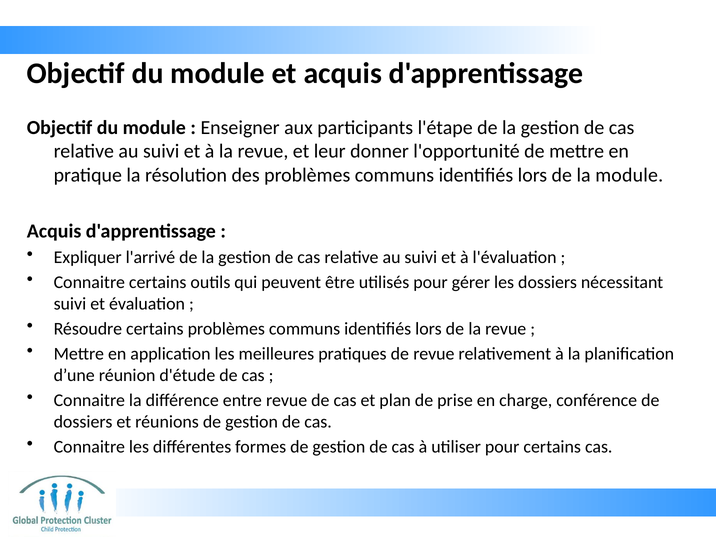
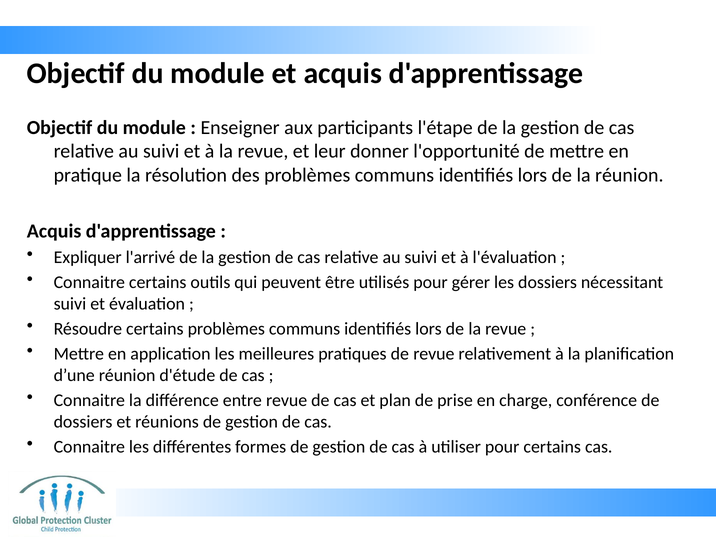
la module: module -> réunion (629, 175)
